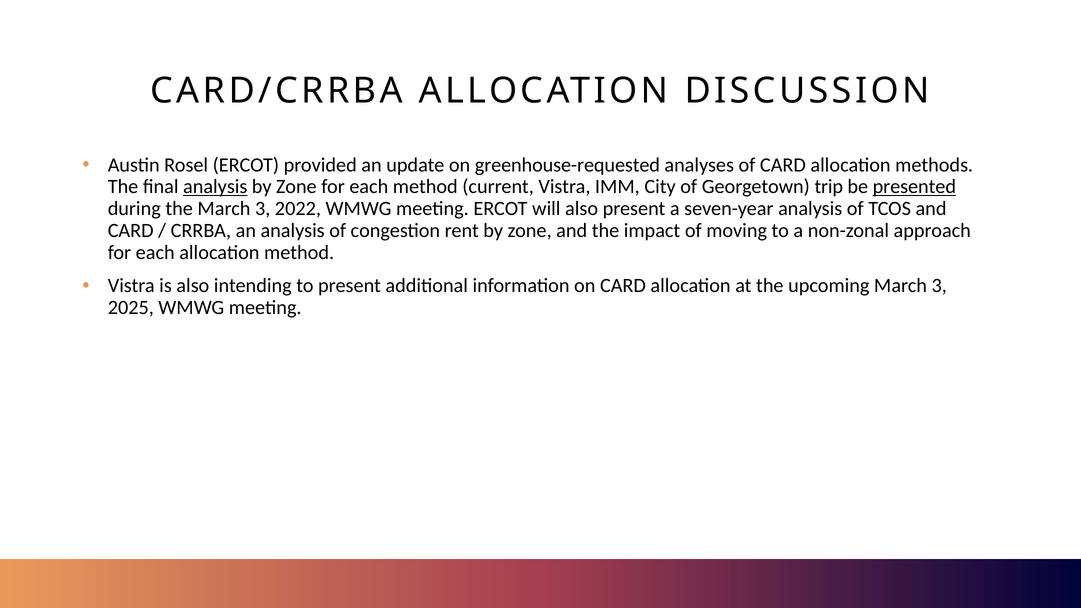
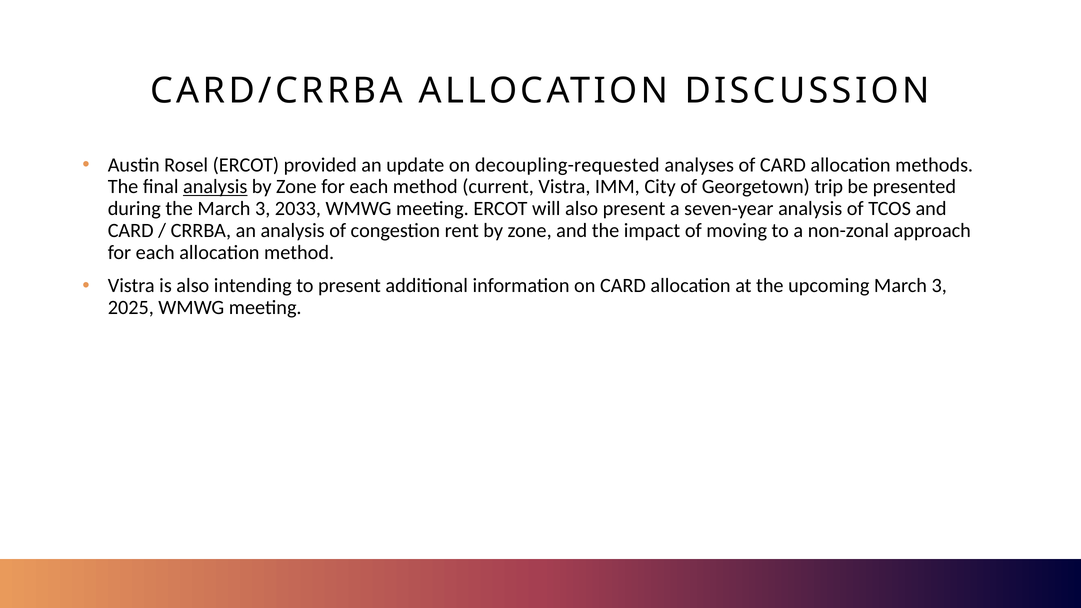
greenhouse-requested: greenhouse-requested -> decoupling-requested (567, 165)
presented underline: present -> none (914, 187)
2022: 2022 -> 2033 (298, 209)
